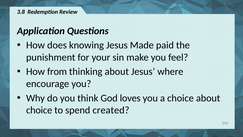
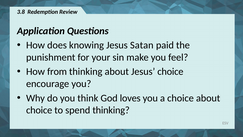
Made: Made -> Satan (142, 45)
Jesus where: where -> choice (170, 72)
spend created: created -> thinking (111, 110)
